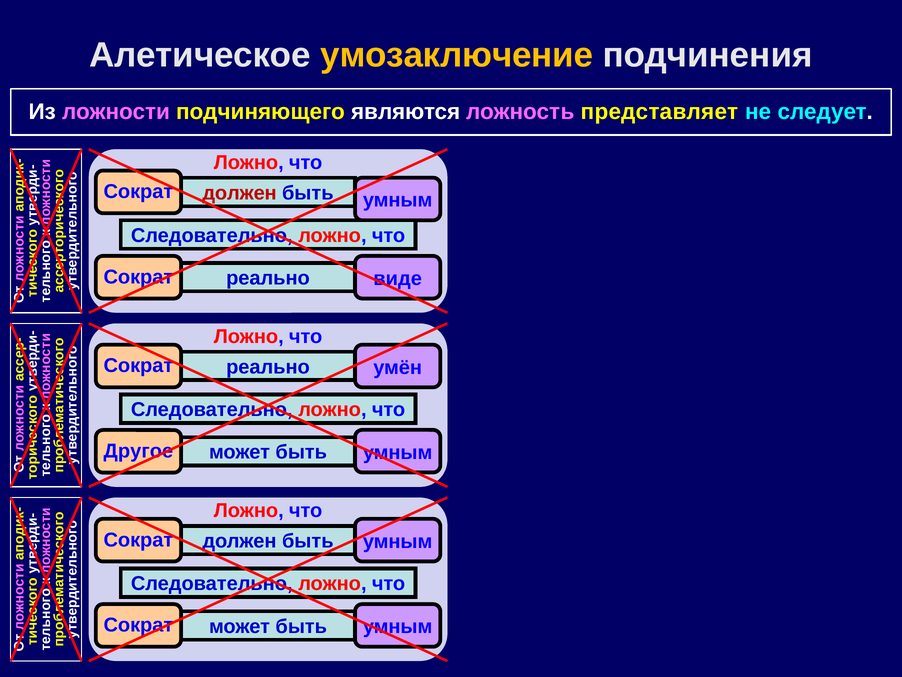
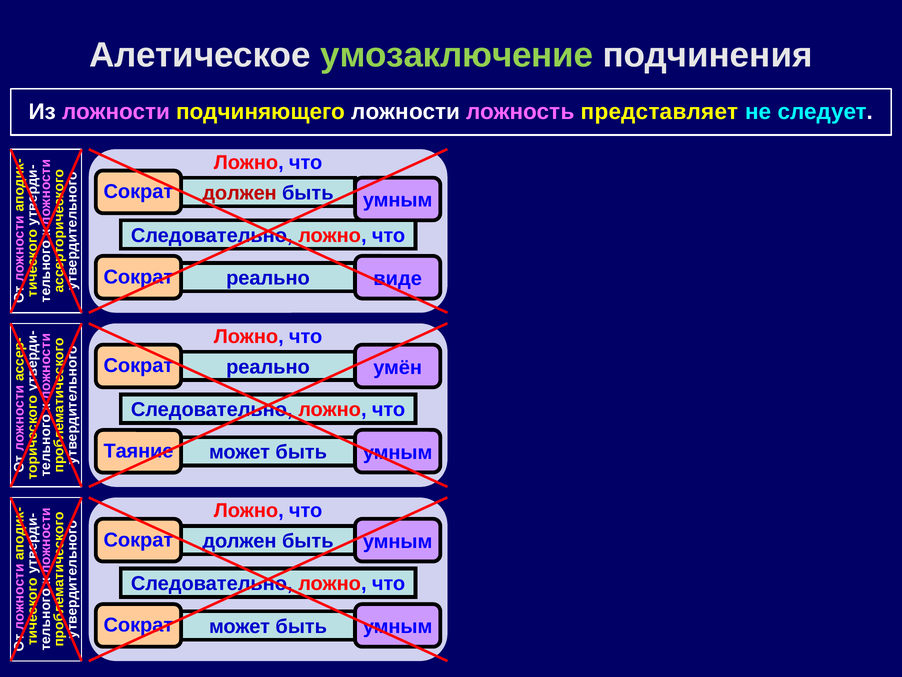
умозаключение colour: yellow -> light green (457, 55)
подчиняющего являются: являются -> ложности (406, 112)
Другое: Другое -> Таяние (138, 451)
